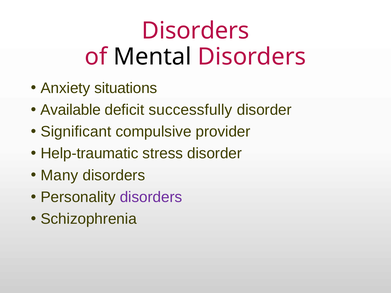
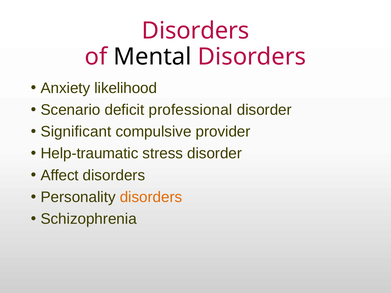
situations: situations -> likelihood (126, 88)
Available: Available -> Scenario (71, 110)
successfully: successfully -> professional (190, 110)
Many: Many -> Affect (60, 175)
disorders colour: purple -> orange (151, 197)
